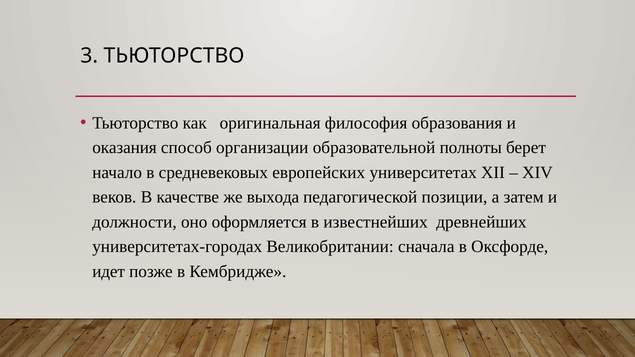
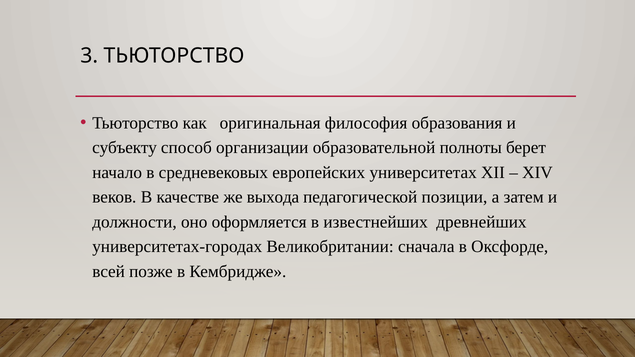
оказания: оказания -> субъекту (125, 148)
идет: идет -> всей (109, 272)
